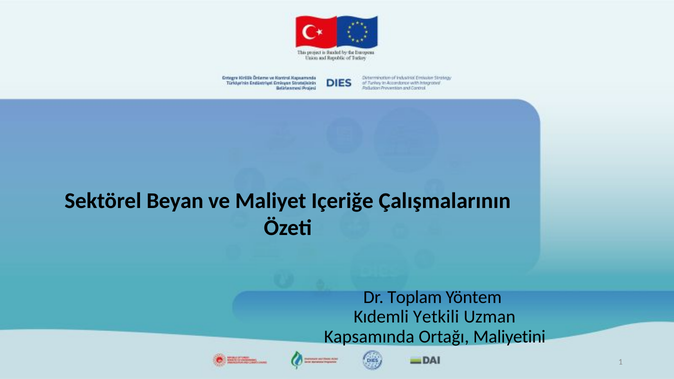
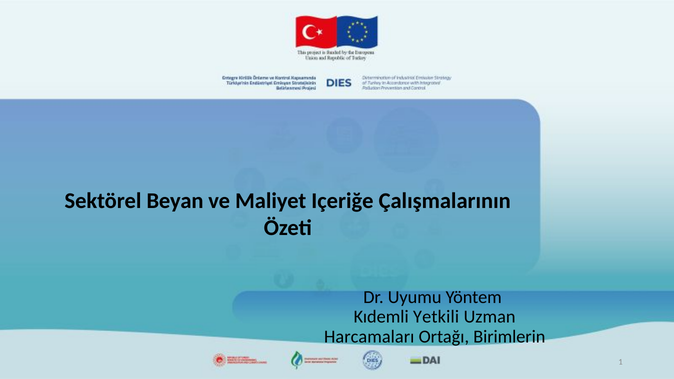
Toplam: Toplam -> Uyumu (415, 297)
Kapsamında: Kapsamında -> Harcamaları (369, 337)
Maliyetini: Maliyetini -> Birimlerin (509, 337)
